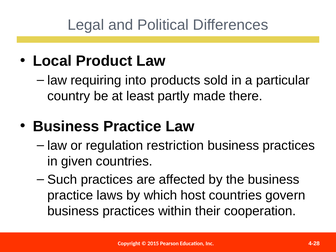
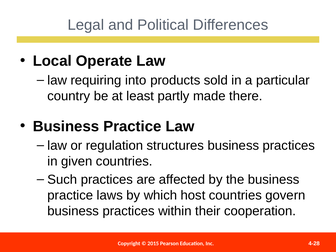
Product: Product -> Operate (104, 61)
restriction: restriction -> structures (175, 146)
